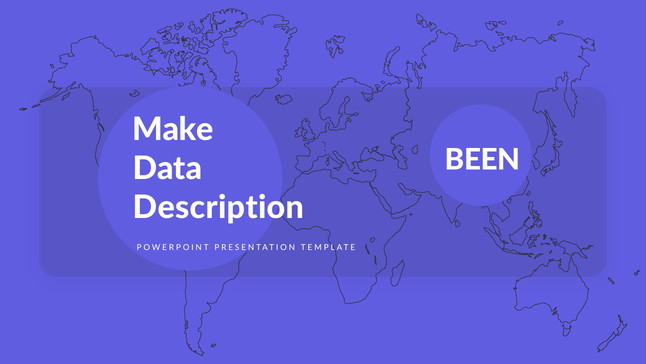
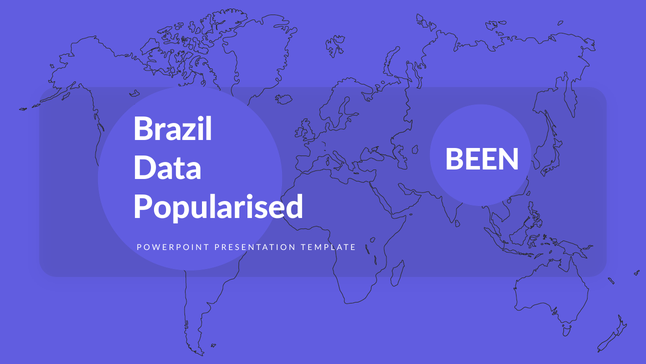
Make: Make -> Brazil (173, 130)
Description: Description -> Popularised (219, 207)
